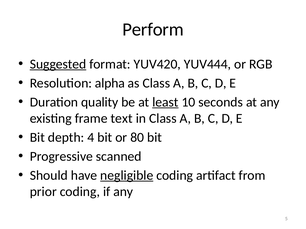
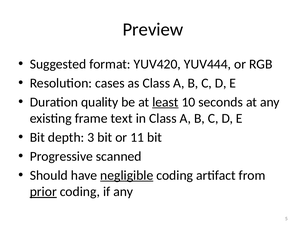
Perform: Perform -> Preview (153, 30)
Suggested underline: present -> none (58, 64)
alpha: alpha -> cases (110, 83)
4: 4 -> 3 (91, 138)
80: 80 -> 11 (137, 138)
prior underline: none -> present (43, 192)
